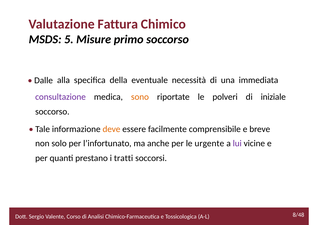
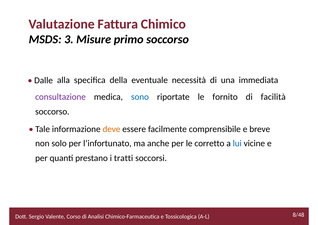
5: 5 -> 3 (69, 39)
sono colour: orange -> blue (140, 97)
polveri: polveri -> fornito (225, 97)
iniziale: iniziale -> facilità (273, 97)
urgente: urgente -> corretto (209, 143)
lui colour: purple -> blue (237, 143)
